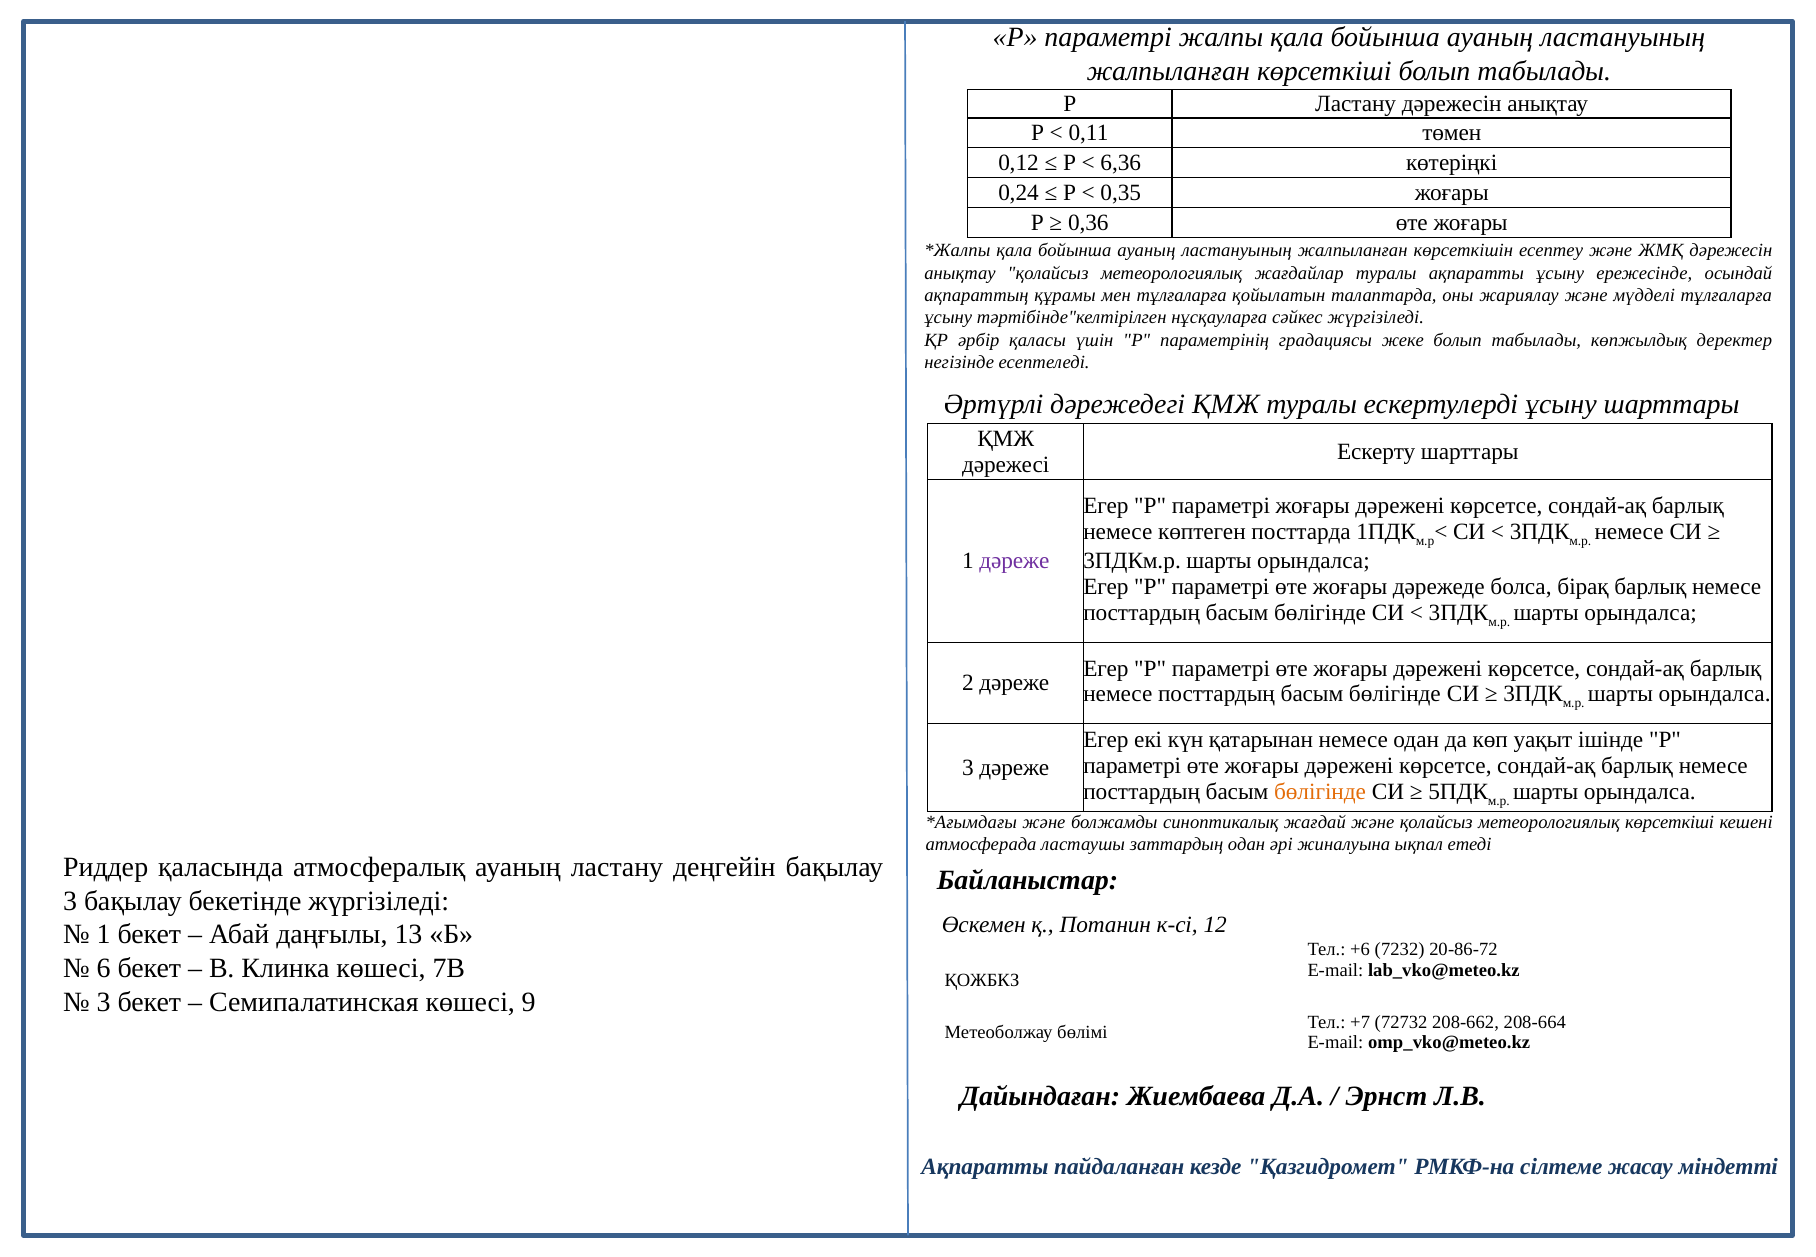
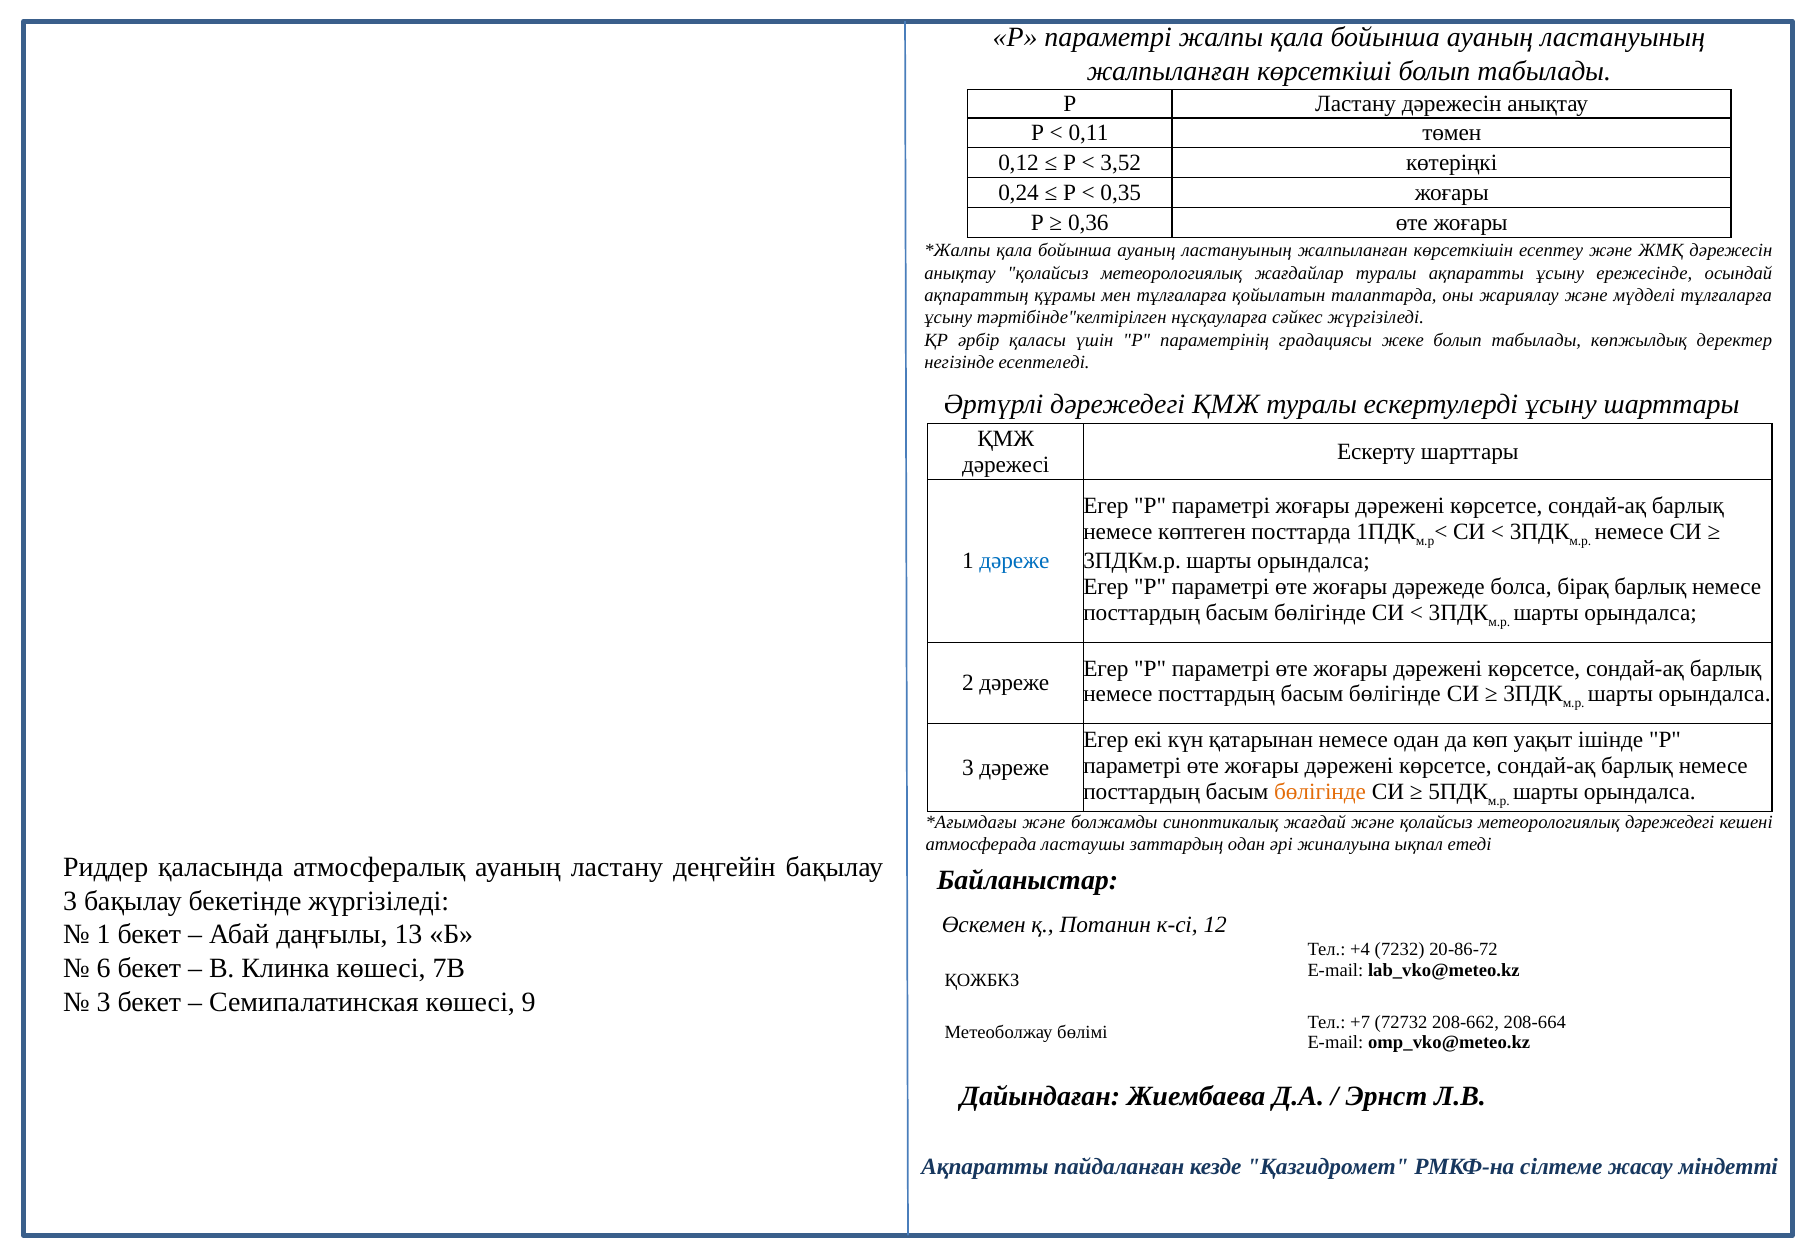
6,36: 6,36 -> 3,52 (1121, 163)
дәреже colour: purple -> blue (1014, 561)
метеорологиялық көрсеткіші: көрсеткіші -> дәрежедегі (1670, 823)
+6: +6 -> +4 (1360, 950)
